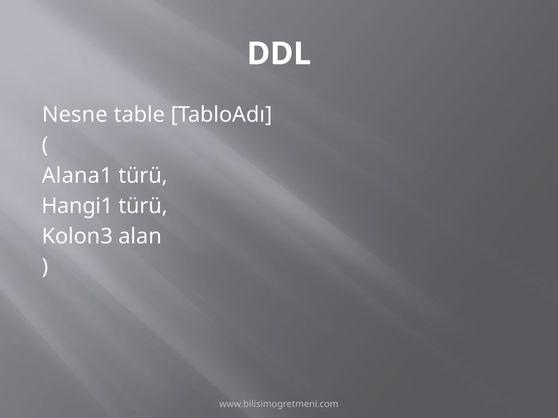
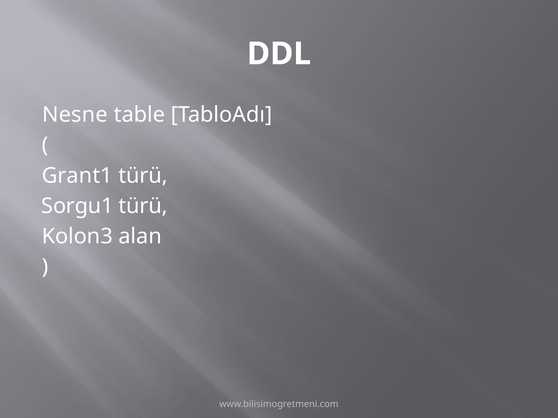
Alana1: Alana1 -> Grant1 (77, 176)
Hangi1: Hangi1 -> Sorgu1 (77, 206)
